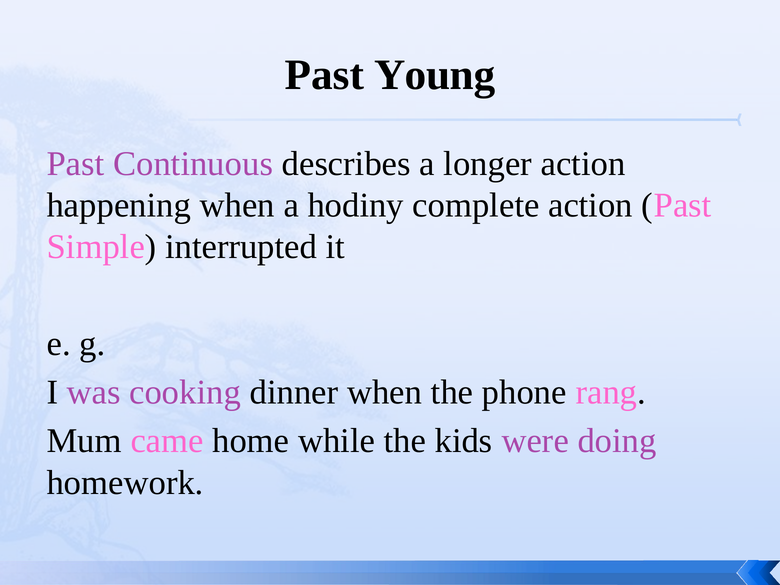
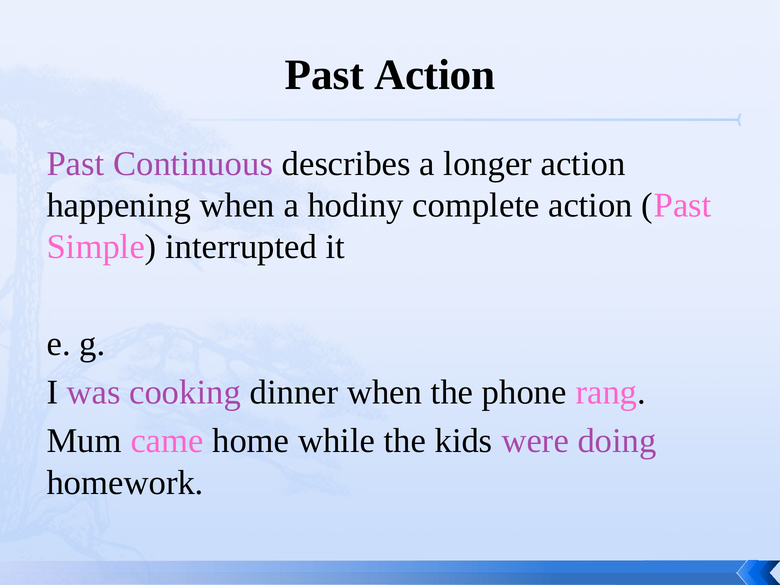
Past Young: Young -> Action (435, 75)
